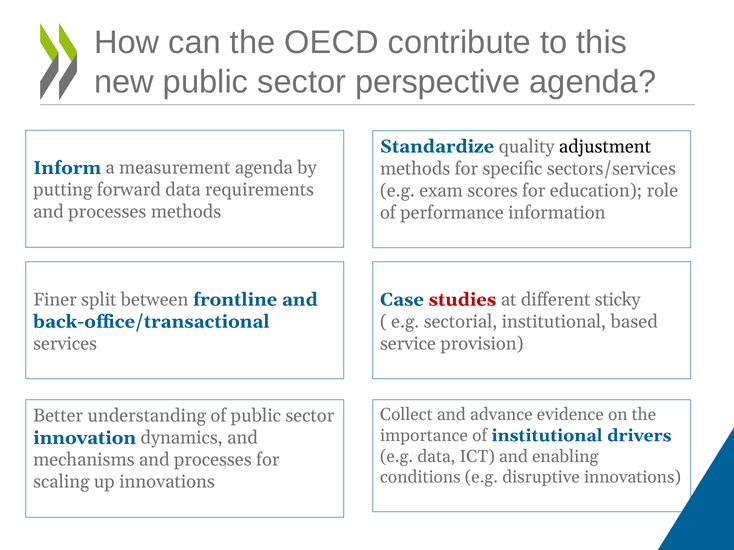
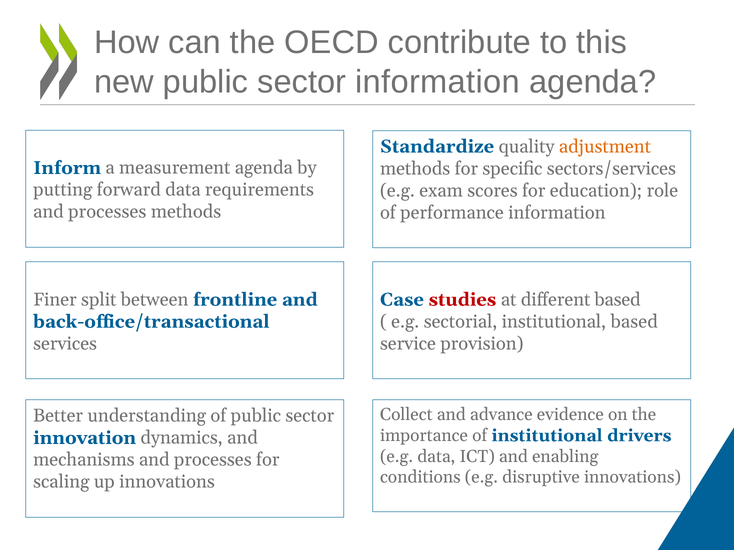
sector perspective: perspective -> information (437, 82)
adjustment colour: black -> orange (605, 147)
different sticky: sticky -> based (618, 300)
